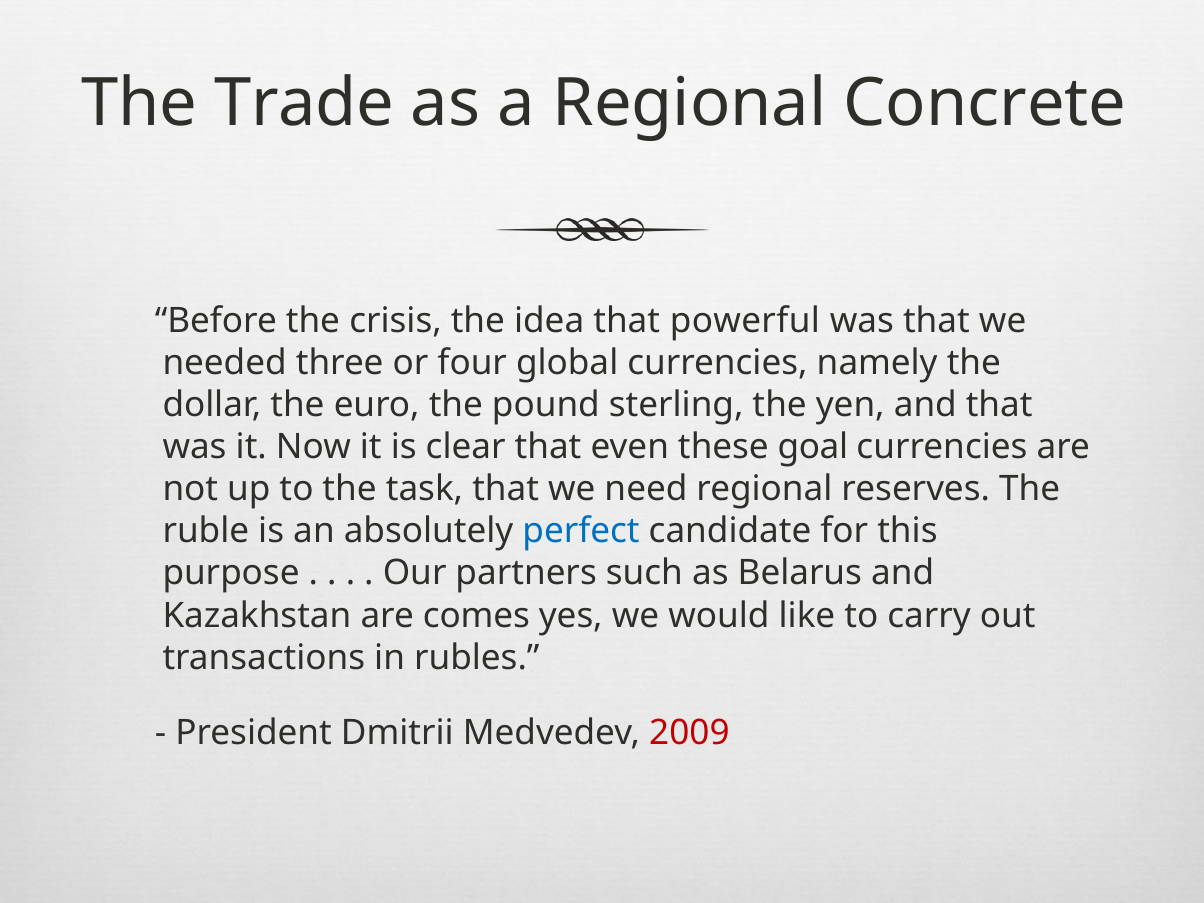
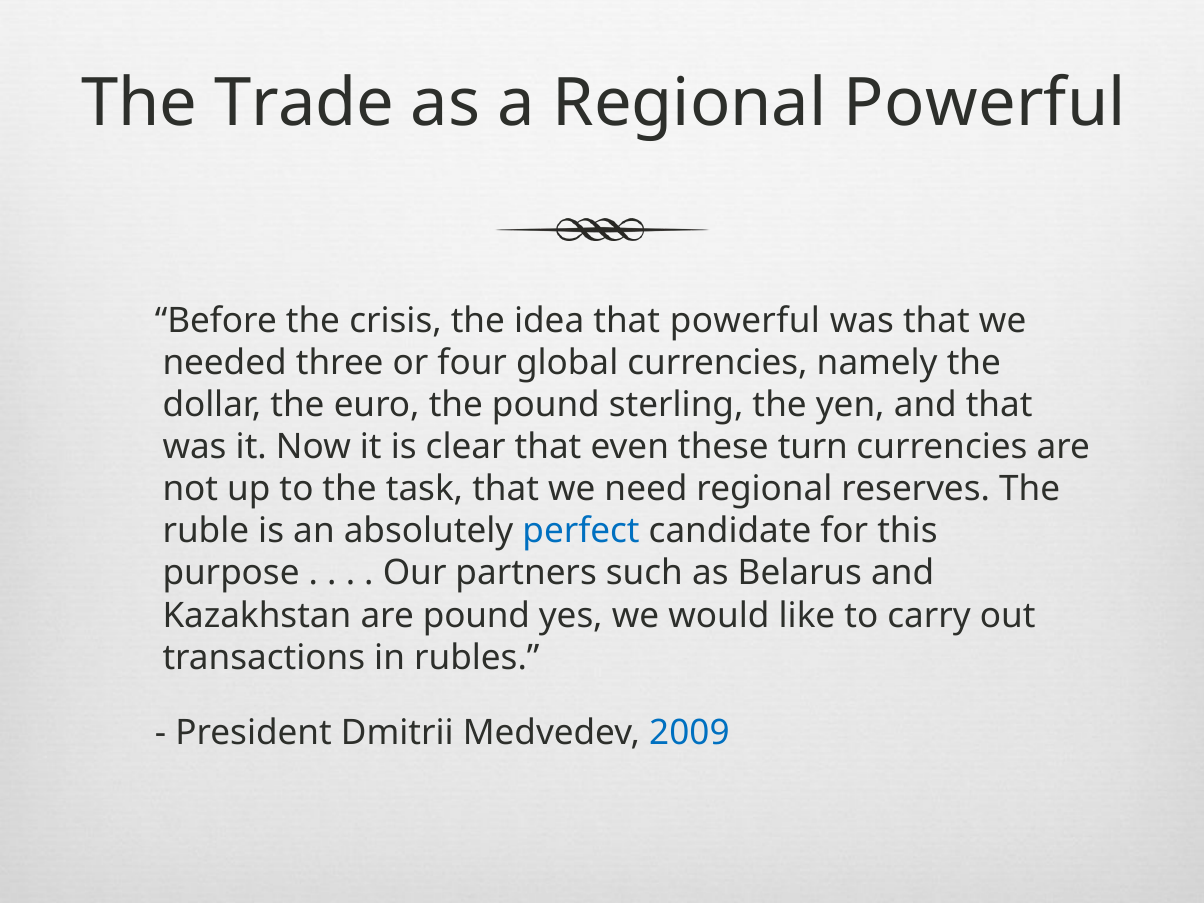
Regional Concrete: Concrete -> Powerful (985, 104)
goal: goal -> turn (813, 447)
are comes: comes -> pound (476, 615)
2009 colour: red -> blue (689, 733)
